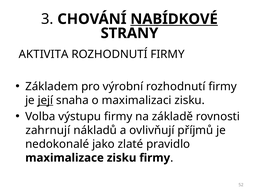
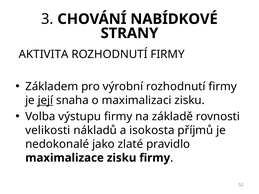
NABÍDKOVÉ underline: present -> none (174, 19)
zahrnují: zahrnují -> velikosti (48, 130)
ovlivňují: ovlivňují -> isokosta (152, 130)
